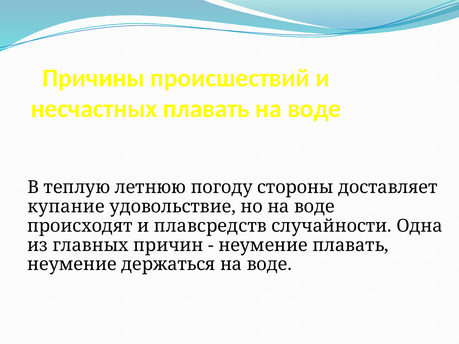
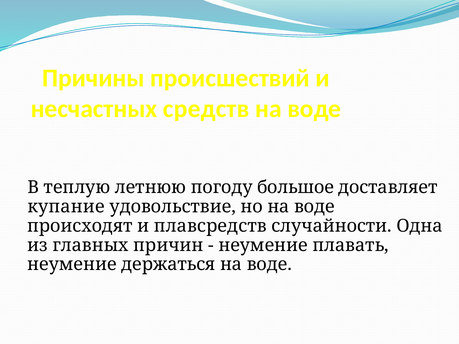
несчастных плавать: плавать -> средств (206, 109)
стороны: стороны -> большое (295, 188)
